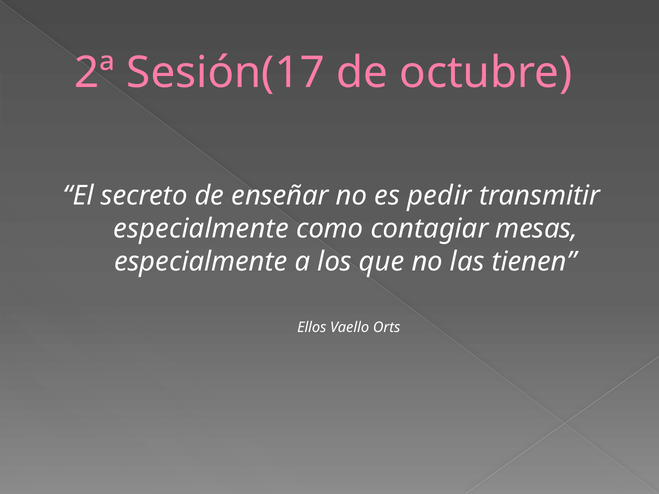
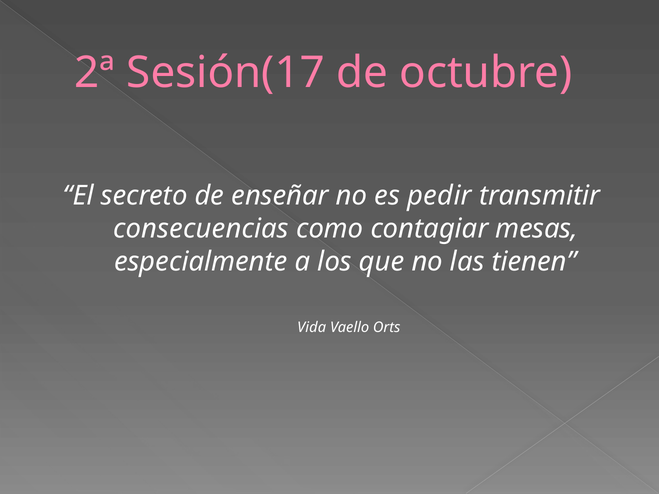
especialmente: especialmente -> consecuencias (201, 229)
Ellos: Ellos -> Vida (312, 327)
